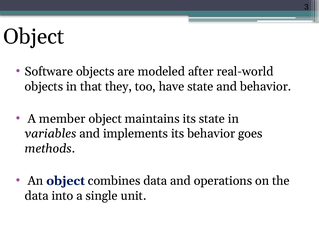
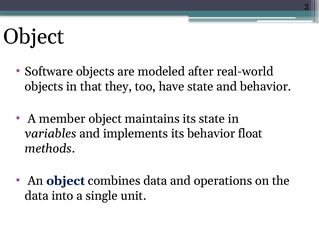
goes: goes -> float (250, 134)
